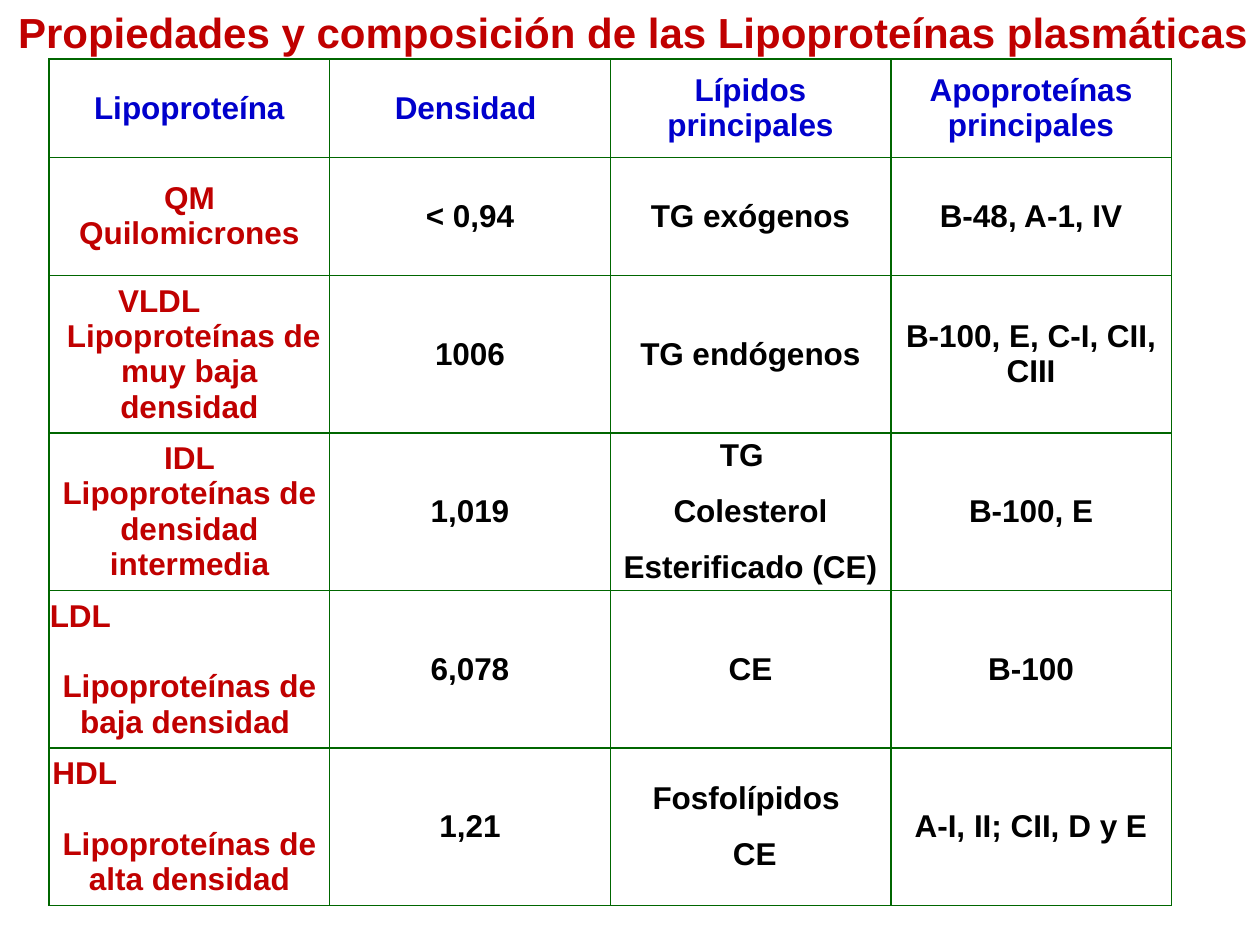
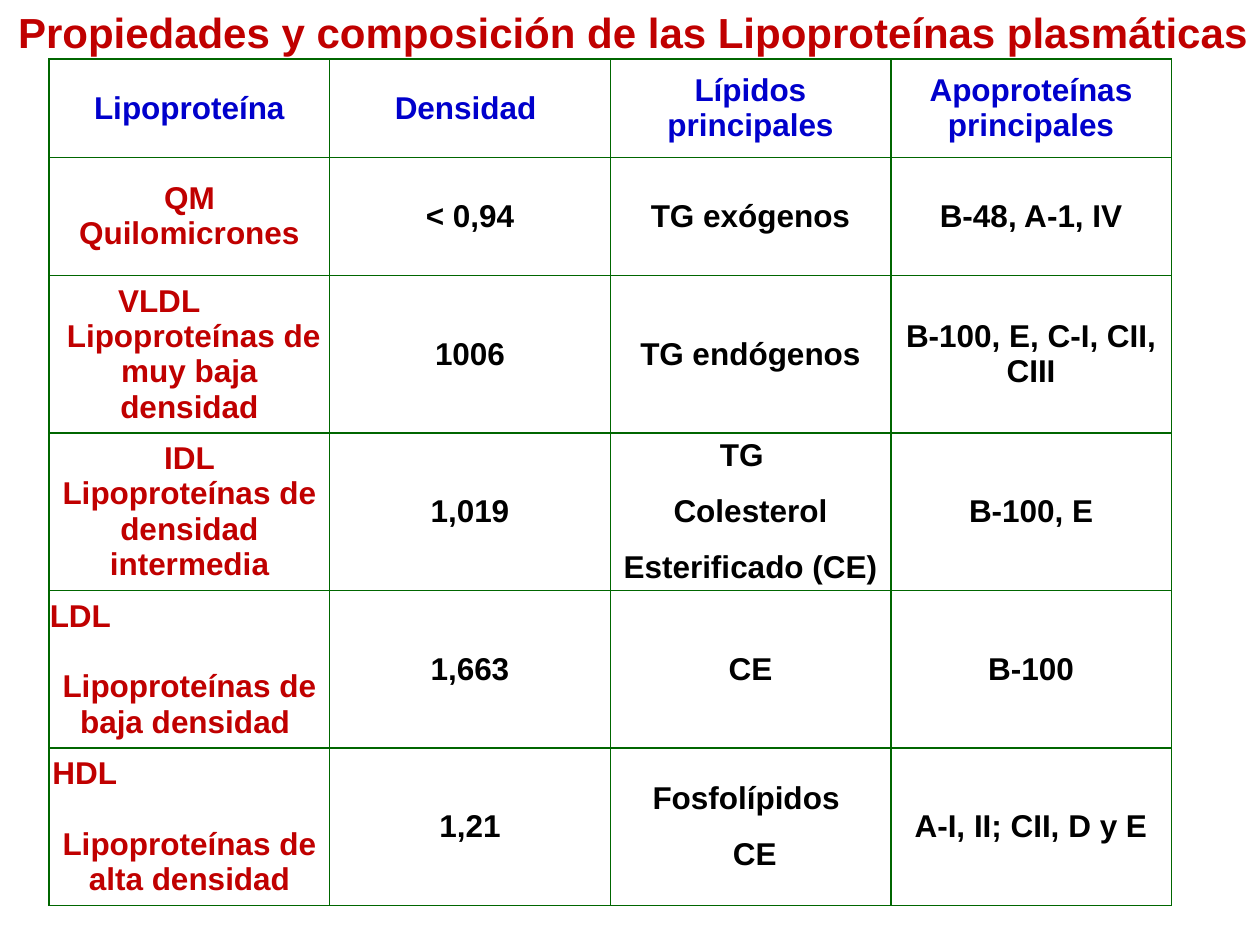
6,078: 6,078 -> 1,663 (470, 670)
